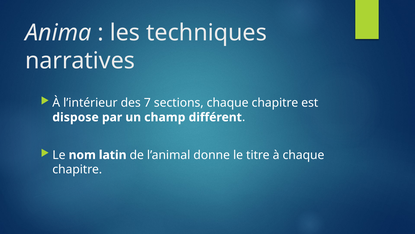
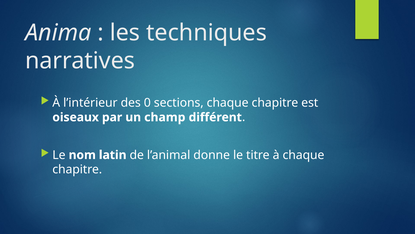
7: 7 -> 0 (147, 103)
dispose: dispose -> oiseaux (76, 117)
